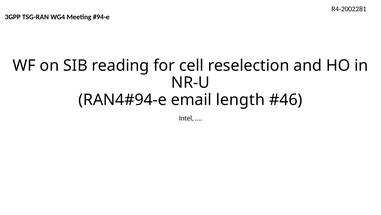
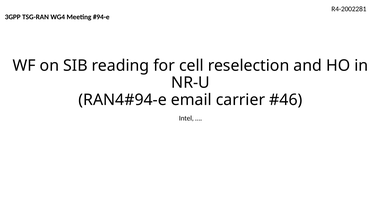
length: length -> carrier (240, 100)
